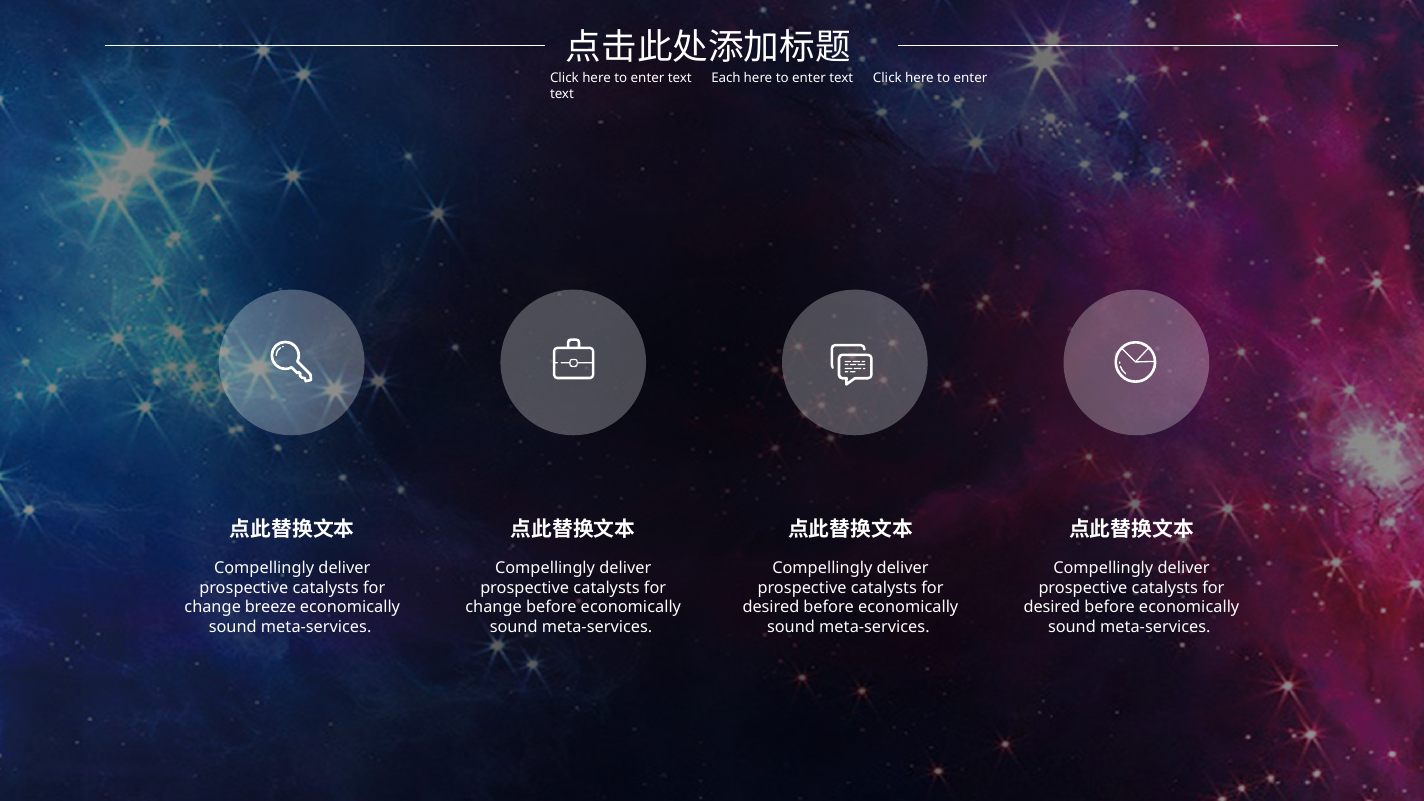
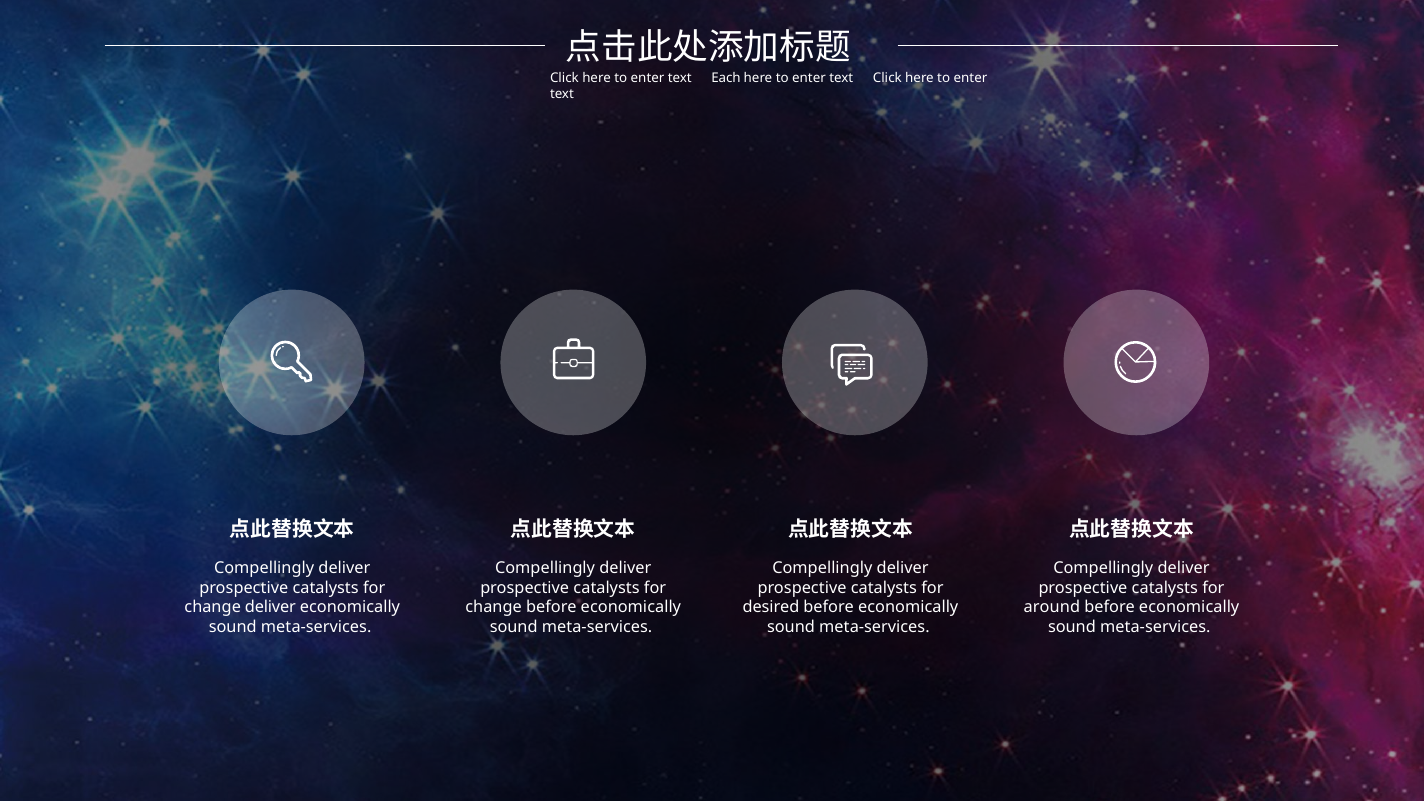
change breeze: breeze -> deliver (270, 607)
desired: desired -> around (1052, 607)
